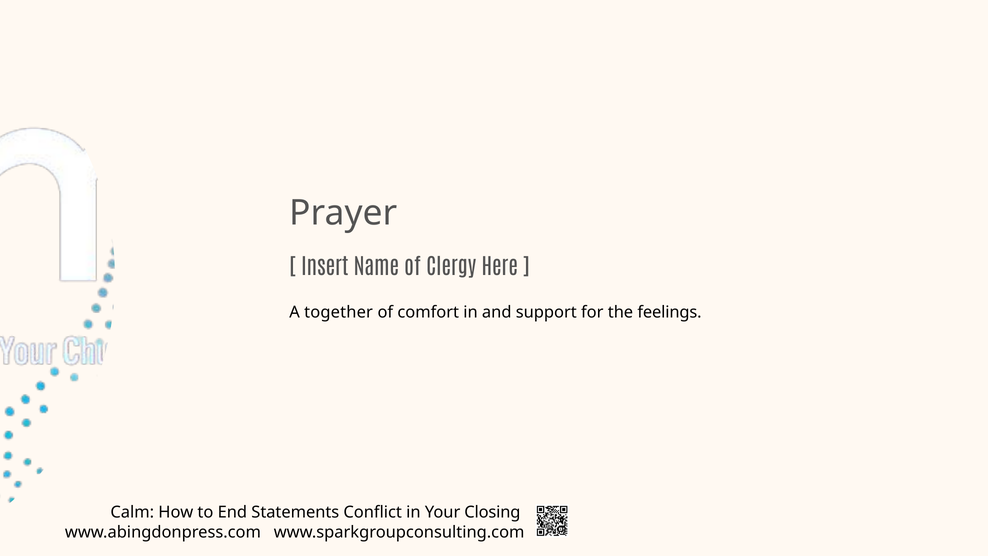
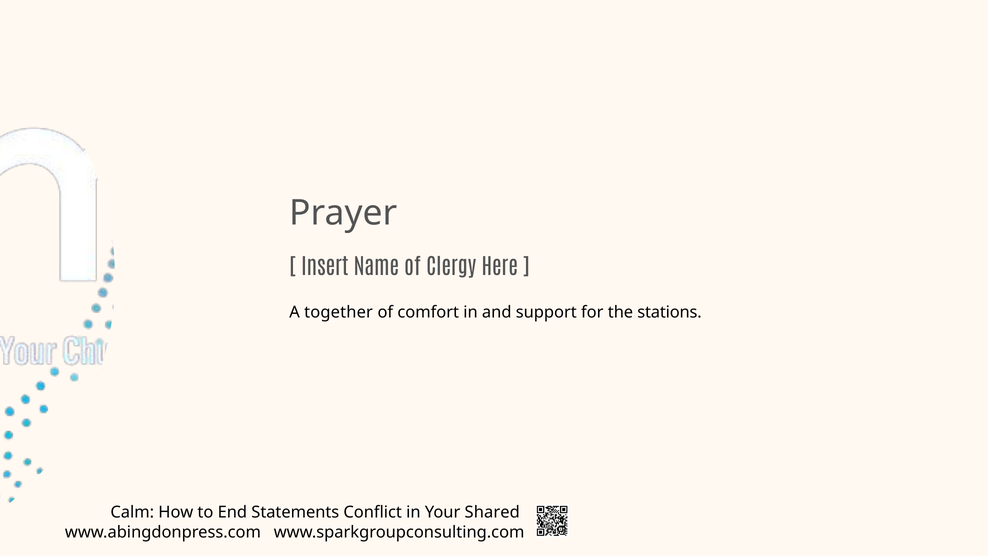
feelings: feelings -> stations (670, 312)
Closing: Closing -> Shared (492, 512)
